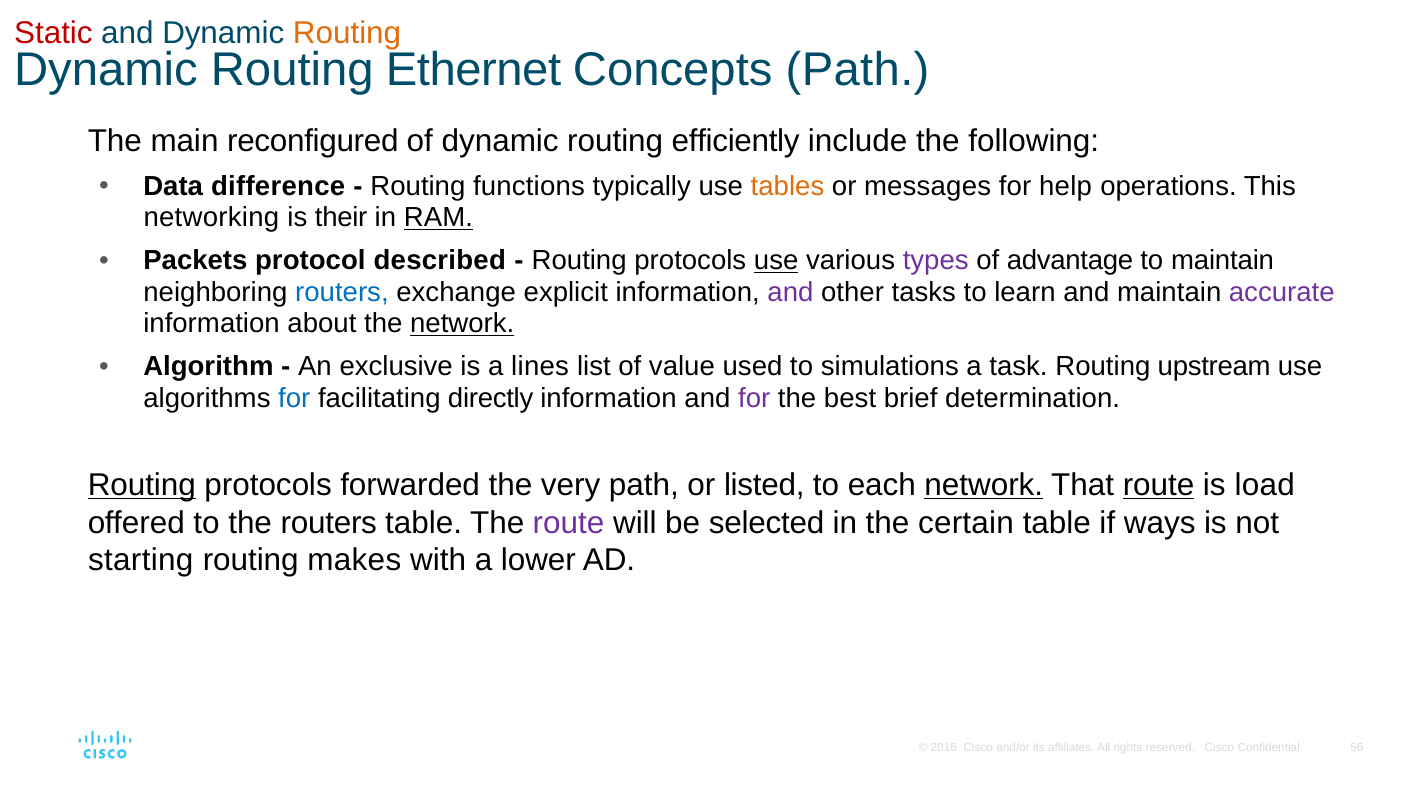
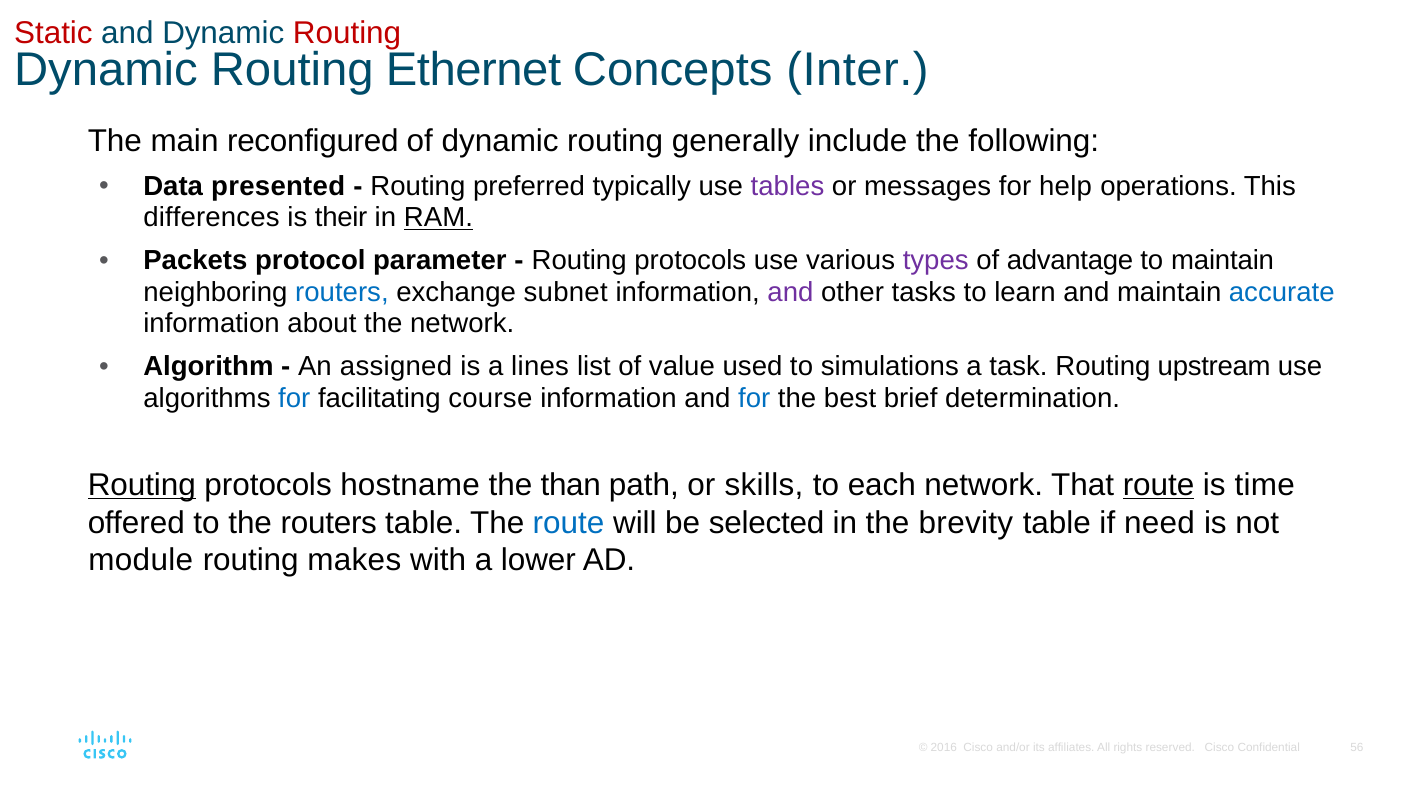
Routing colour: orange -> red (347, 33)
Concepts Path: Path -> Inter (858, 70)
efficiently: efficiently -> generally (736, 142)
difference: difference -> presented (278, 186)
functions: functions -> preferred (529, 186)
tables colour: orange -> purple (787, 186)
networking: networking -> differences (211, 218)
described: described -> parameter (440, 261)
use underline: present -> none (776, 261)
explicit: explicit -> subnet (566, 292)
accurate colour: purple -> blue (1282, 292)
network underline: present -> none (462, 324)
exclusive: exclusive -> assigned (396, 367)
directly: directly -> course (490, 398)
for colour: purple -> blue (754, 398)
forwarded: forwarded -> hostname (410, 485)
very: very -> than (571, 485)
listed: listed -> skills (764, 485)
network underline: present -> none (984, 485)
load: load -> time (1265, 485)
route colour: purple -> blue (569, 523)
certain: certain -> brevity (966, 523)
ways: ways -> need (1160, 523)
starting: starting -> module (141, 561)
